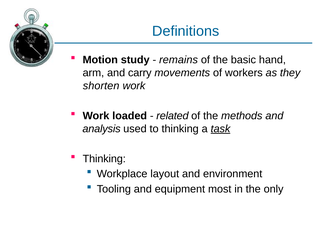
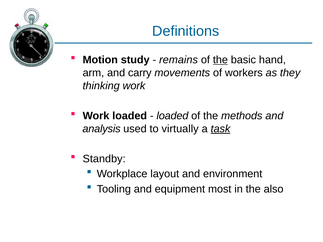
the underline: none -> present (220, 60)
shorten: shorten -> thinking (101, 86)
related: related -> loaded (172, 116)
to thinking: thinking -> virtually (180, 129)
Thinking: Thinking -> Standby (104, 159)
only: only -> also (274, 189)
